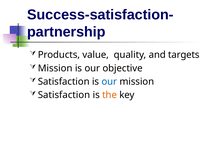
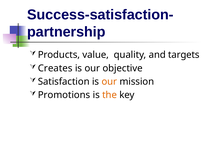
Mission: Mission -> Creates (55, 68)
our colour: blue -> orange (109, 81)
Satisfaction: Satisfaction -> Promotions (64, 95)
